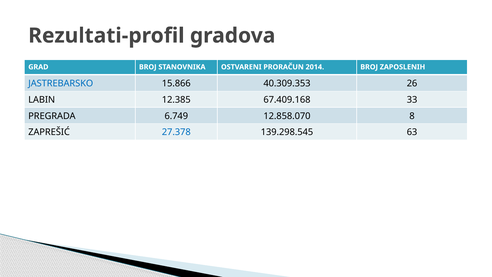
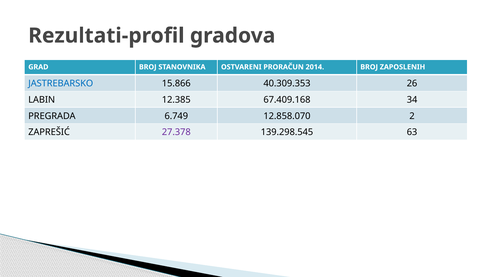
33: 33 -> 34 (412, 100)
8: 8 -> 2 (412, 116)
27.378 colour: blue -> purple (176, 132)
